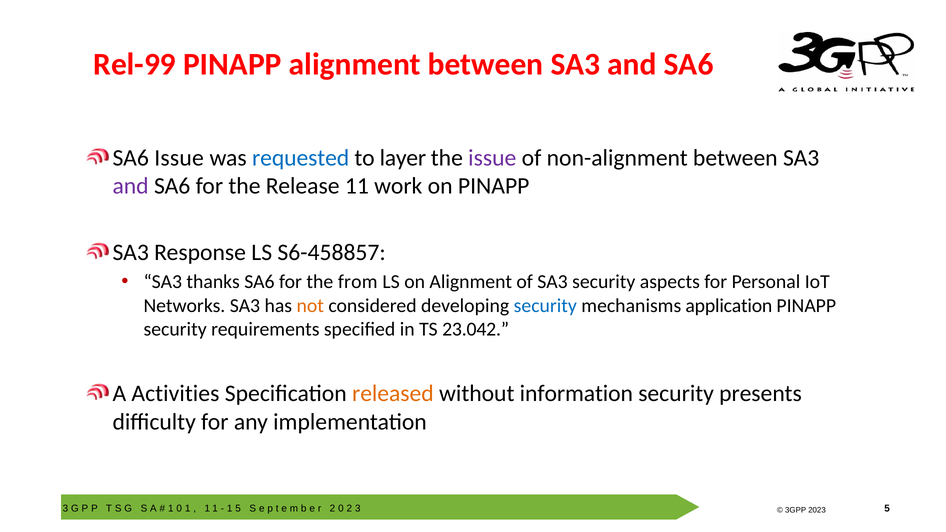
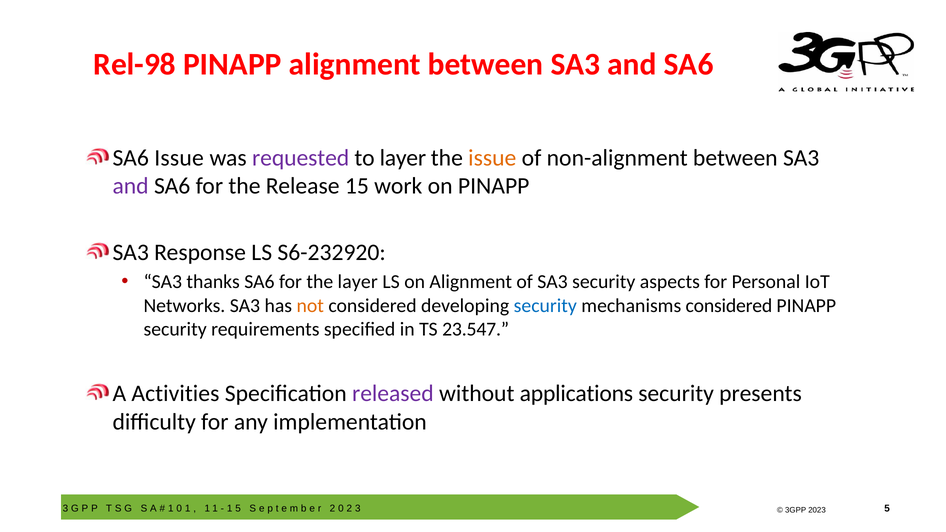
Rel-99: Rel-99 -> Rel-98 (135, 64)
requested colour: blue -> purple (301, 158)
issue colour: purple -> orange (492, 158)
Release 11: 11 -> 15 (357, 186)
S6-458857: S6-458857 -> S6-232920 (332, 252)
the from: from -> layer (358, 282)
mechanisms application: application -> considered (729, 306)
23.042: 23.042 -> 23.547 (476, 329)
released colour: orange -> purple (393, 393)
information: information -> applications (576, 393)
